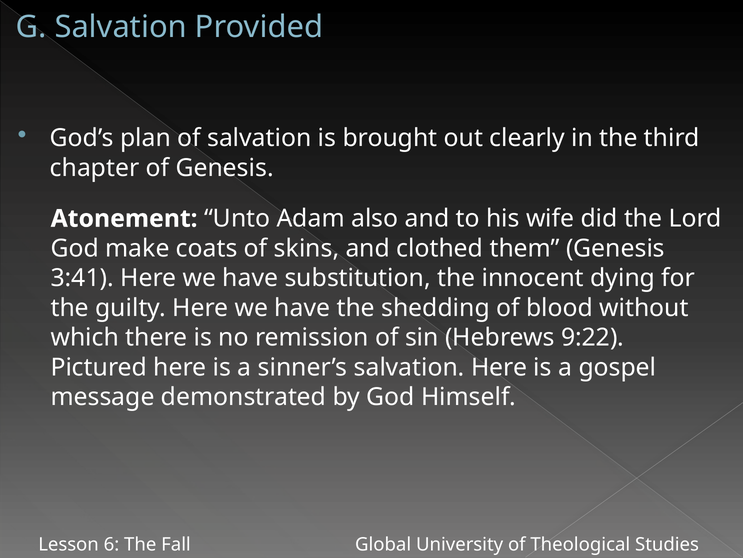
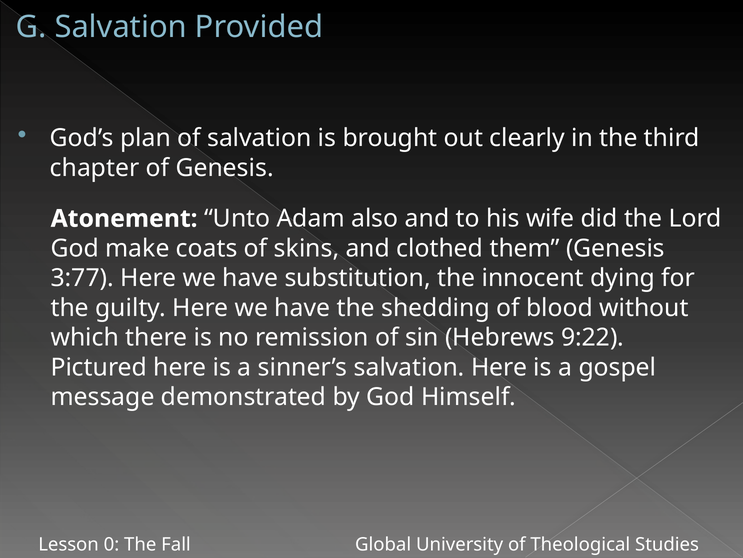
3:41: 3:41 -> 3:77 (82, 278)
6: 6 -> 0 (111, 544)
